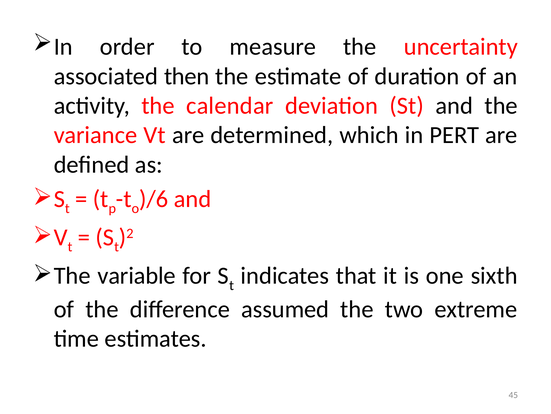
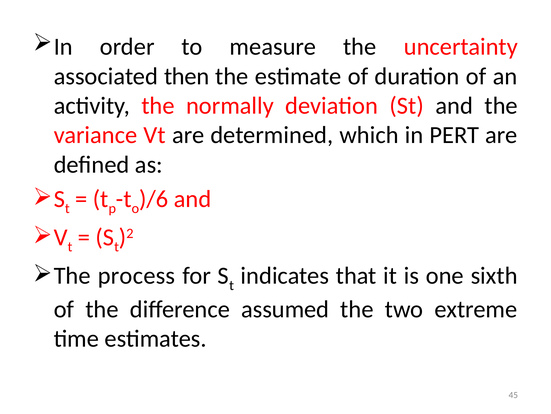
calendar: calendar -> normally (230, 106)
variable: variable -> process (136, 275)
